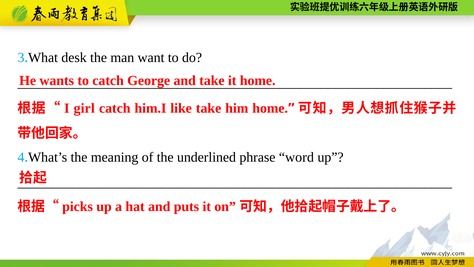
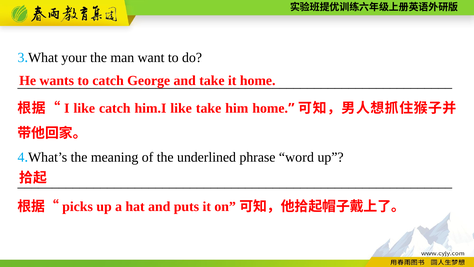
desk: desk -> your (74, 57)
girl: girl -> like (84, 108)
